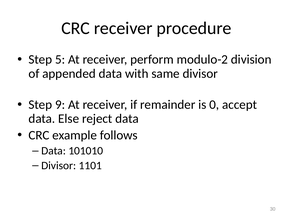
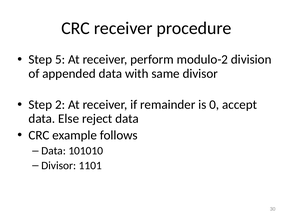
9: 9 -> 2 (60, 105)
